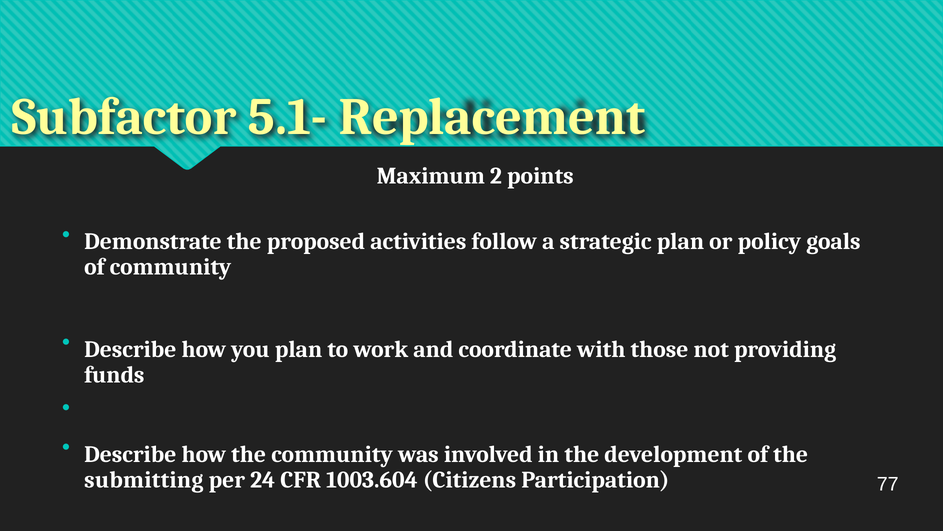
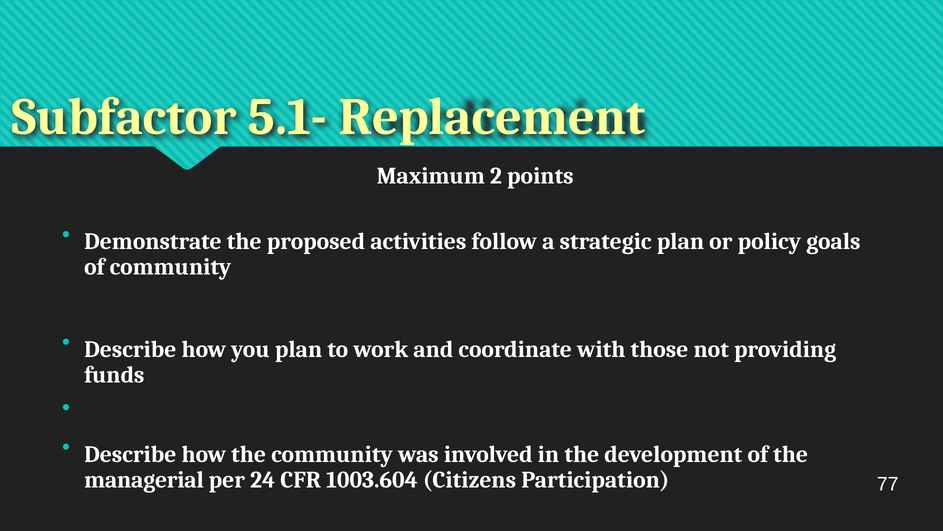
submitting: submitting -> managerial (144, 479)
